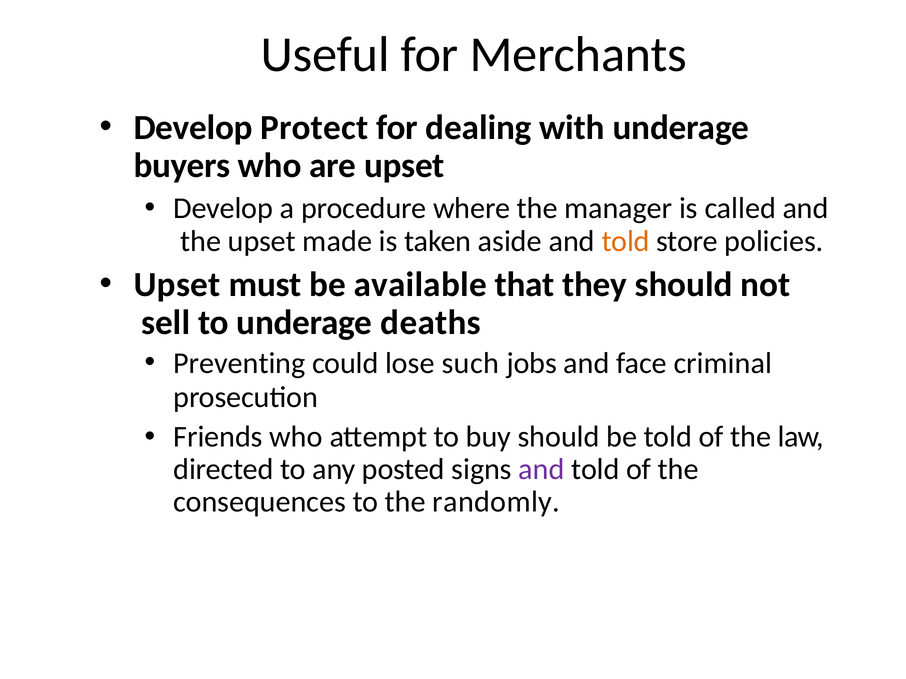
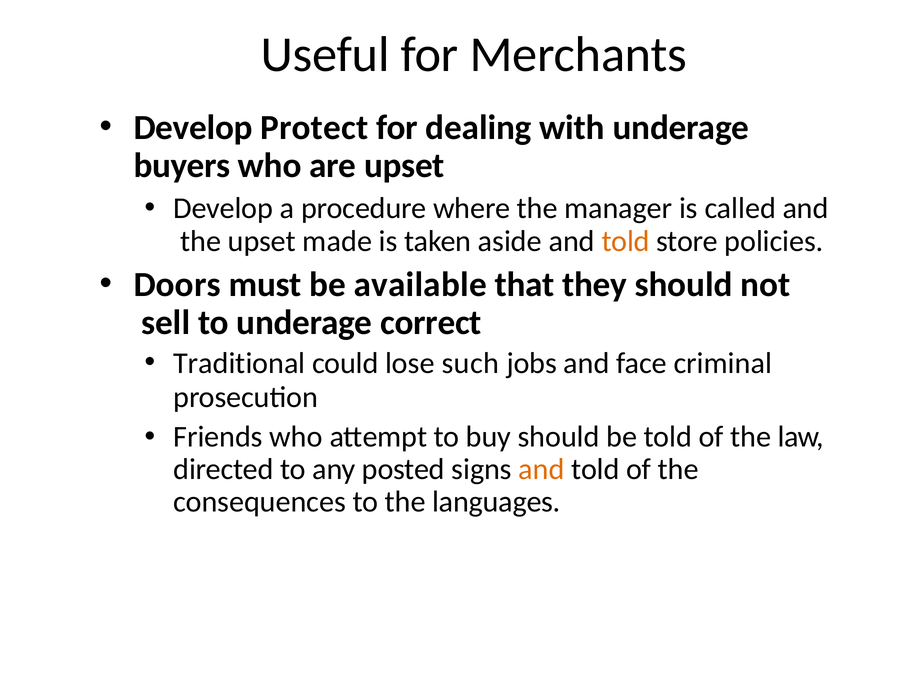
Upset: Upset -> Doors (177, 285)
deaths: deaths -> correct (431, 323)
Preventing: Preventing -> Traditional (239, 363)
and colour: purple -> orange (542, 470)
randomly: randomly -> languages (496, 502)
